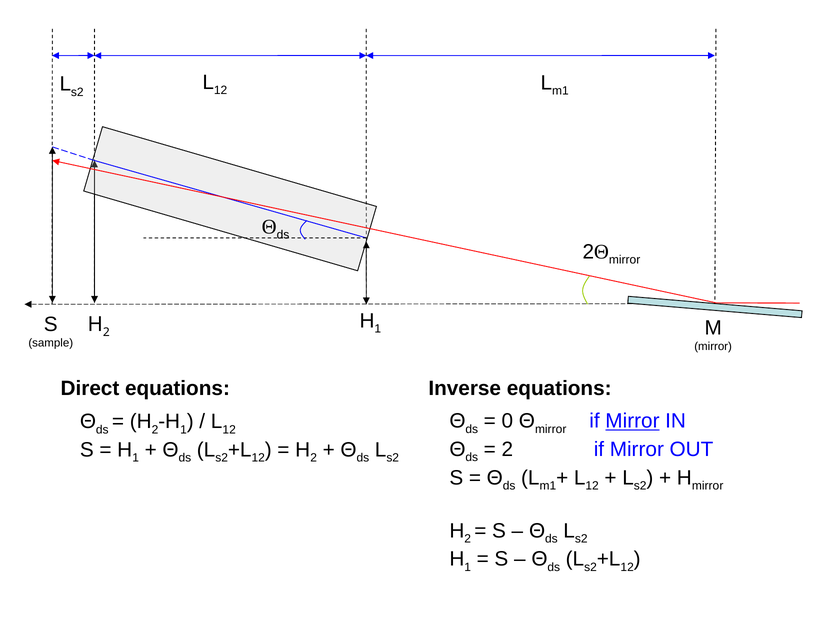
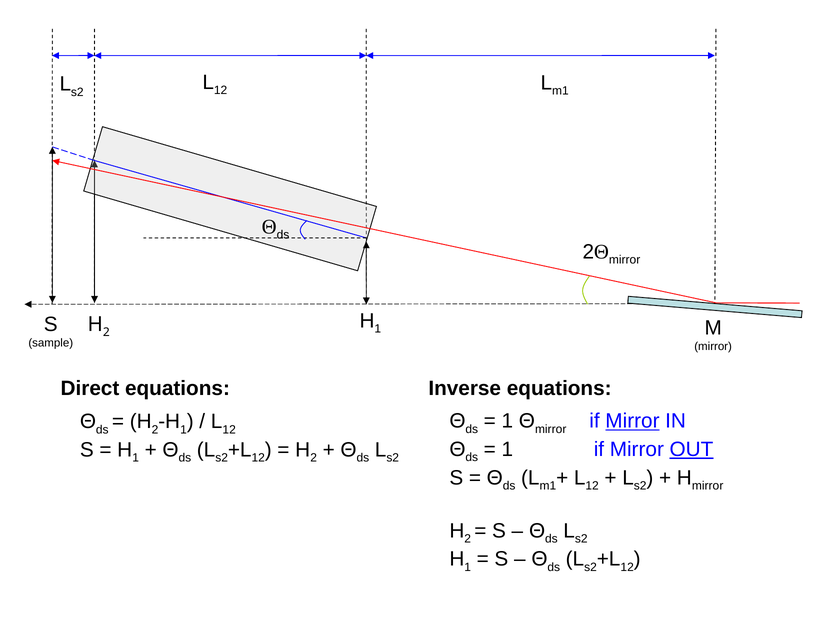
0: 0 -> 1 (507, 421)
2: 2 -> 1 (507, 450)
OUT underline: none -> present (691, 450)
